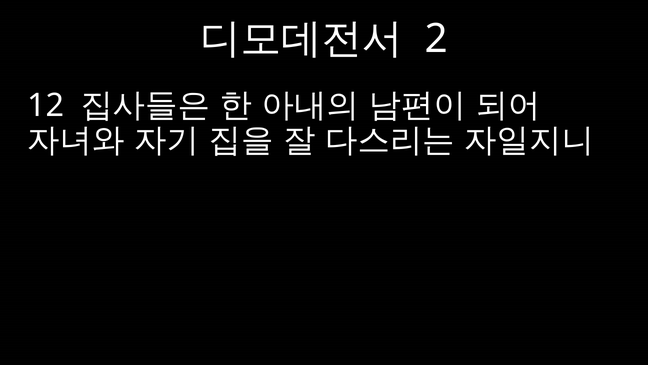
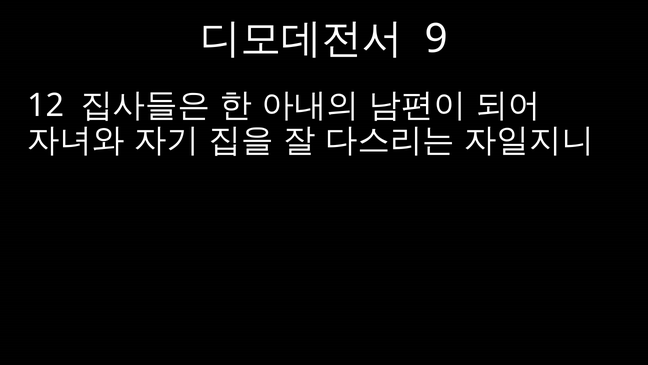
2: 2 -> 9 (436, 39)
